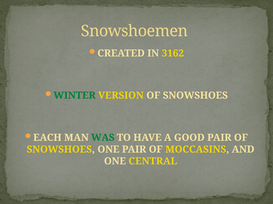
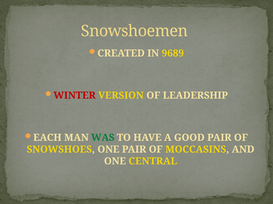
3162: 3162 -> 9689 (173, 53)
WINTER colour: green -> red (75, 96)
VERSION OF SNOWSHOES: SNOWSHOES -> LEADERSHIP (195, 96)
